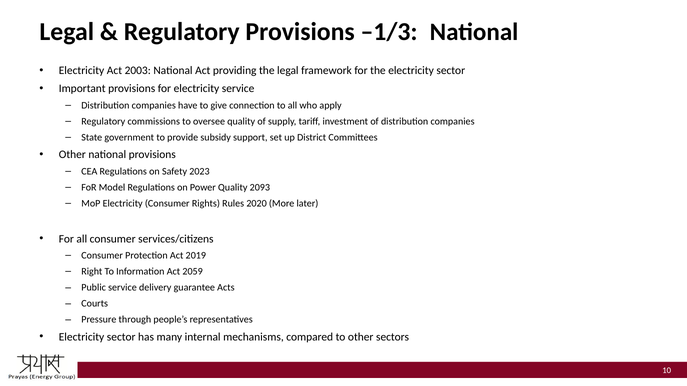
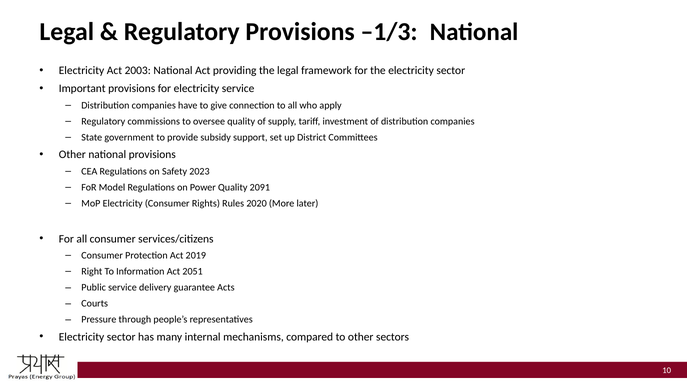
2093: 2093 -> 2091 (260, 188)
2059: 2059 -> 2051 (193, 272)
